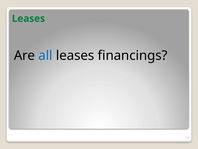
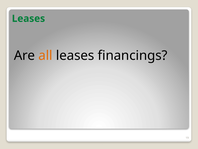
all colour: blue -> orange (45, 55)
